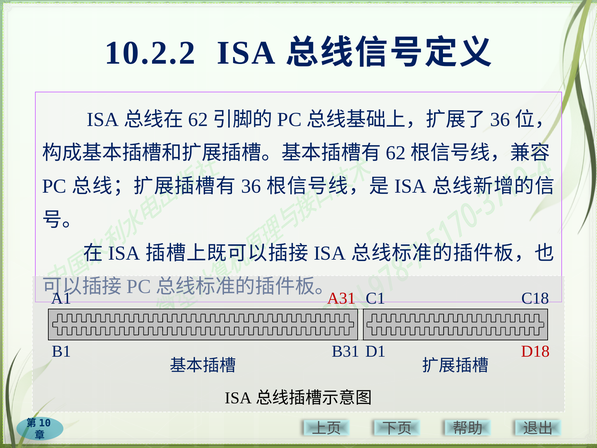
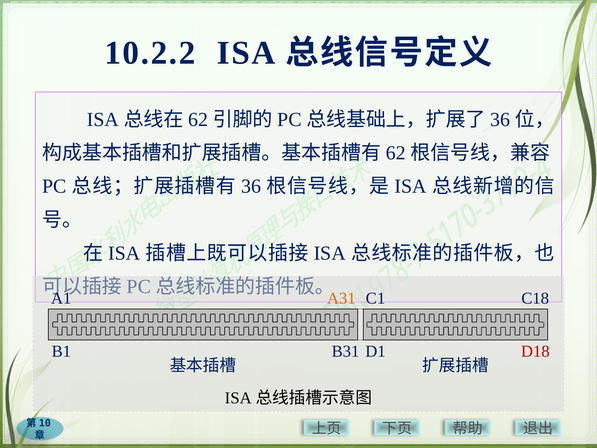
A31 colour: red -> orange (342, 298)
